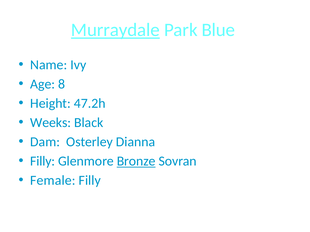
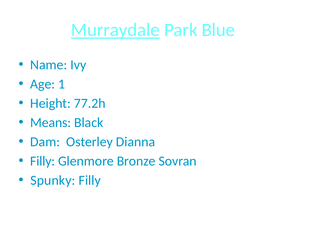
8: 8 -> 1 (62, 84)
47.2h: 47.2h -> 77.2h (90, 104)
Weeks: Weeks -> Means (51, 123)
Bronze underline: present -> none (136, 162)
Female: Female -> Spunky (53, 181)
